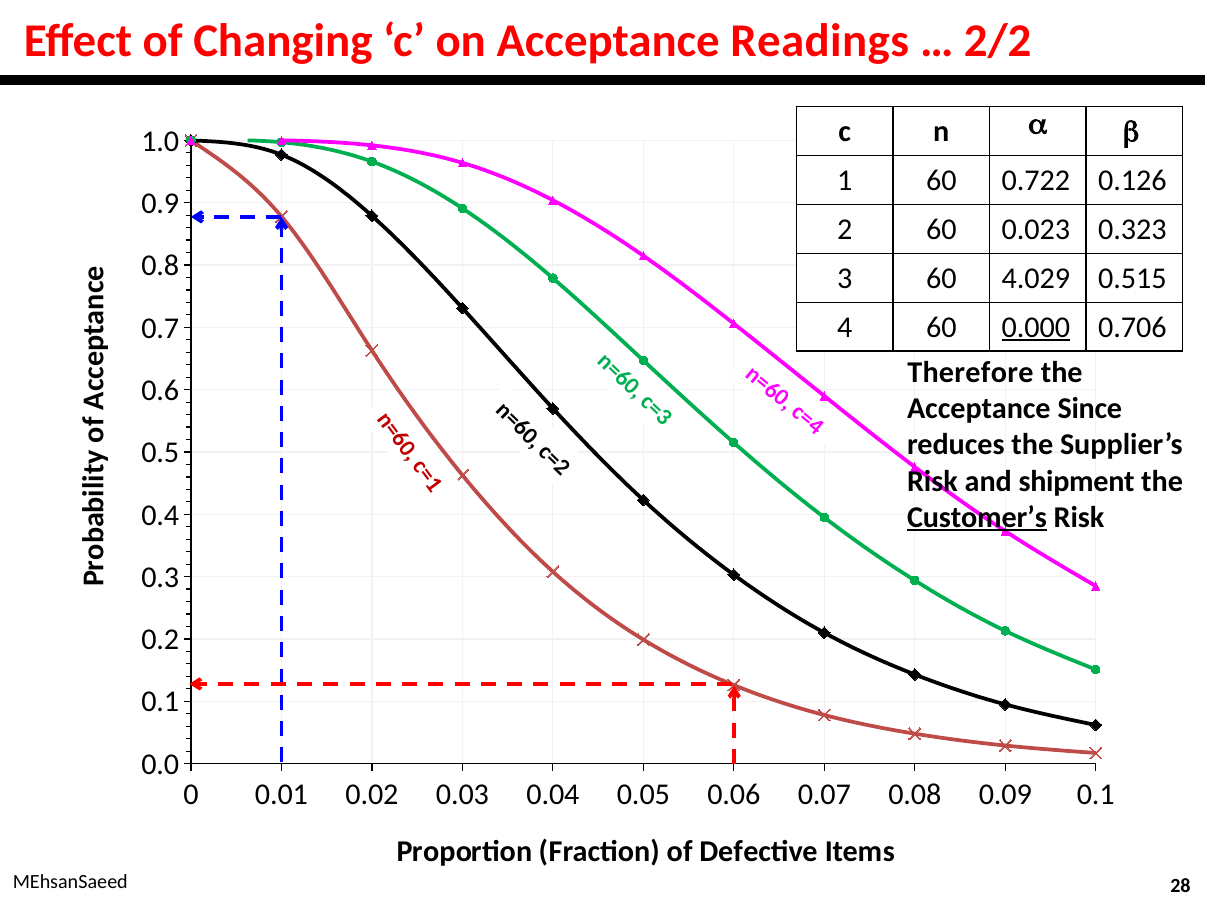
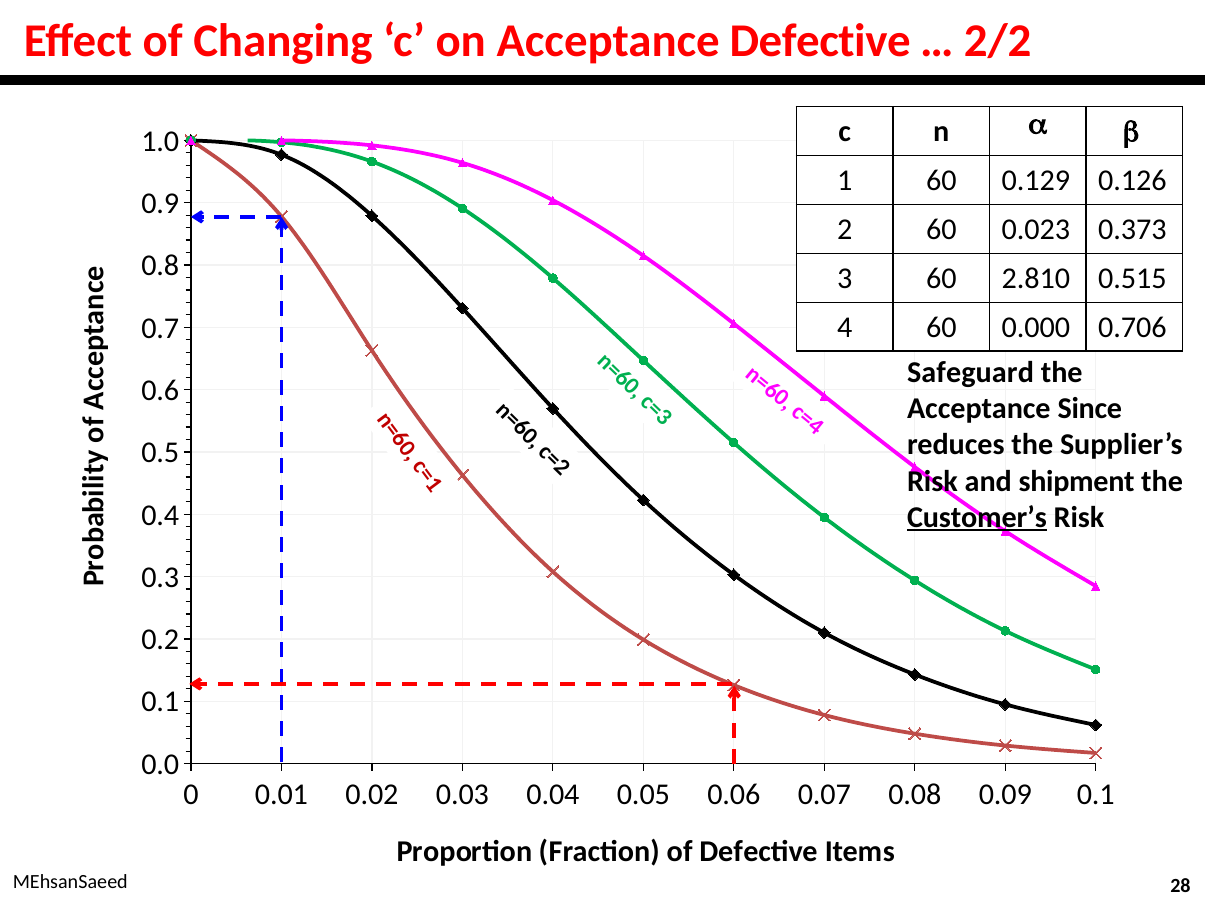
Acceptance Readings: Readings -> Defective (820, 41)
0.722: 0.722 -> 0.129 (1036, 180)
0.323: 0.323 -> 0.373 (1132, 229)
4.029: 4.029 -> 2.810 (1036, 278)
0.000 underline: present -> none (1036, 327)
Therefore: Therefore -> Safeguard (970, 373)
